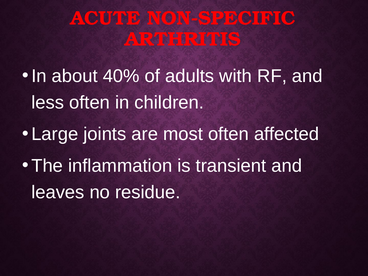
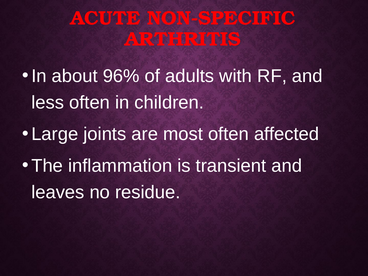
40%: 40% -> 96% (121, 76)
